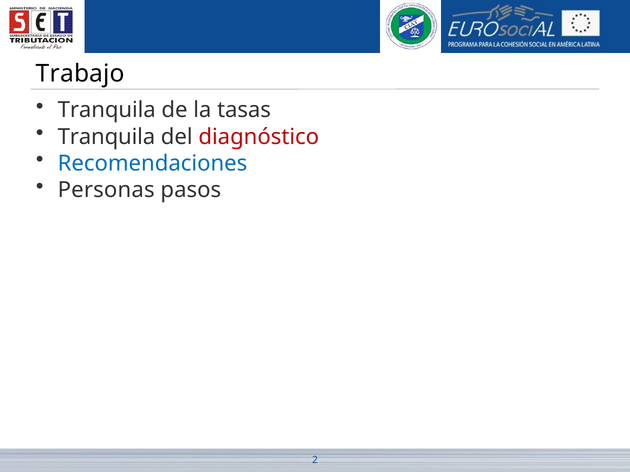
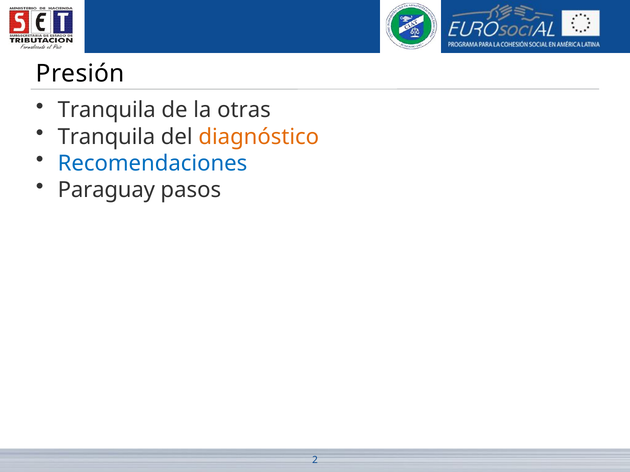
Trabajo: Trabajo -> Presión (80, 74)
tasas: tasas -> otras (244, 110)
diagnóstico colour: red -> orange (259, 137)
Personas: Personas -> Paraguay (106, 190)
